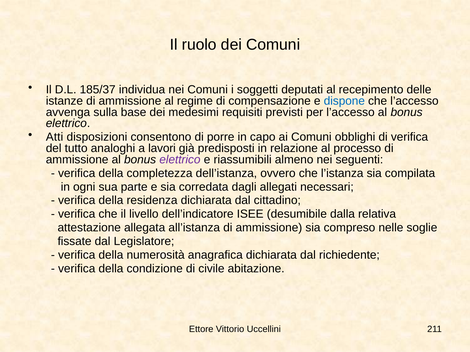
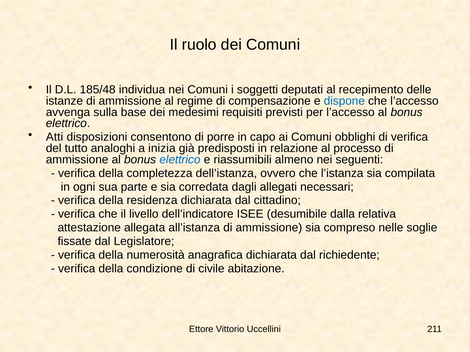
185/37: 185/37 -> 185/48 (98, 90)
lavori: lavori -> inizia (162, 149)
elettrico colour: purple -> blue (180, 160)
